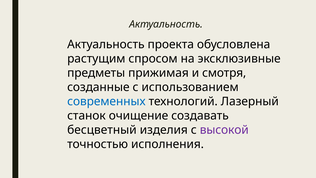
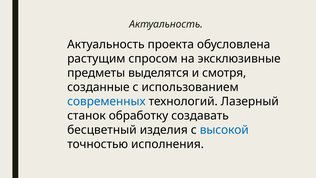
прижимая: прижимая -> выделятся (159, 73)
очищение: очищение -> обработку (139, 116)
высокой colour: purple -> blue (224, 130)
